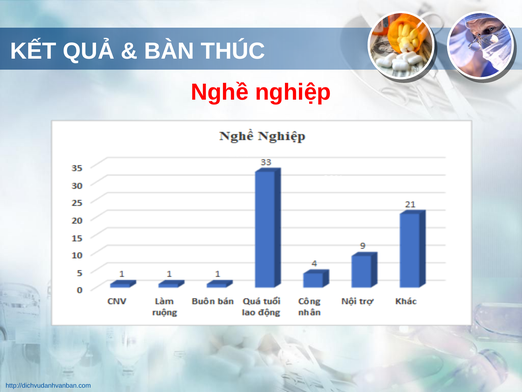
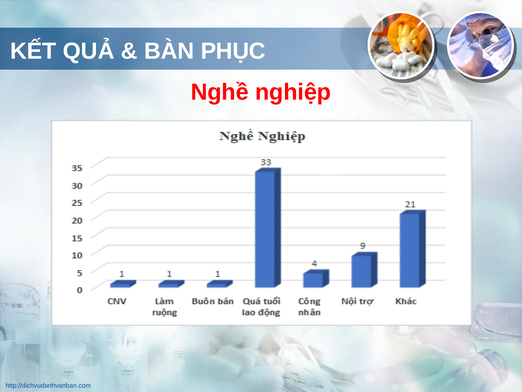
THÚC: THÚC -> PHỤC (233, 51)
